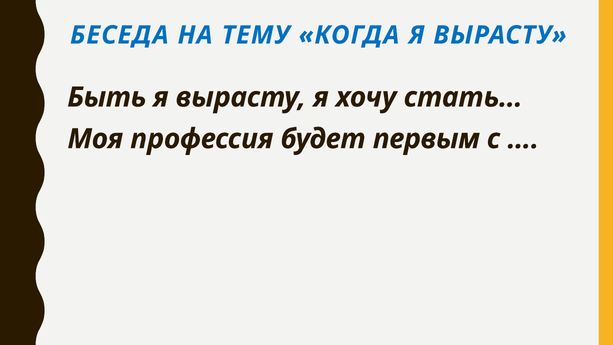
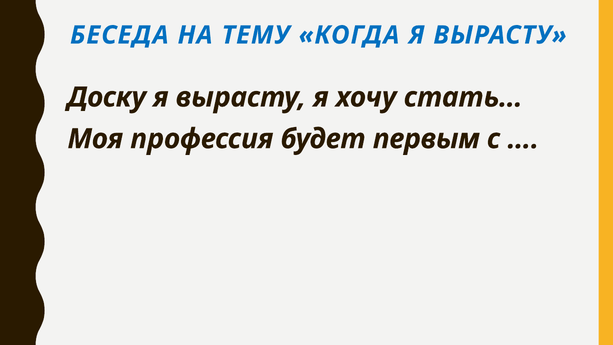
Быть: Быть -> Доску (107, 97)
